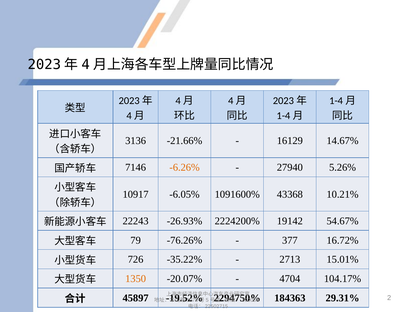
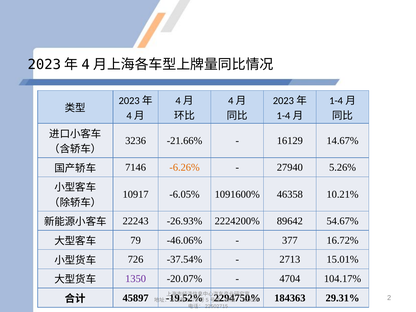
3136: 3136 -> 3236 (136, 141)
43368: 43368 -> 46358 (290, 194)
19142: 19142 -> 89642 (290, 221)
-76.26%: -76.26% -> -46.06% (185, 240)
-35.22%: -35.22% -> -37.54% (185, 259)
1350 colour: orange -> purple (136, 279)
